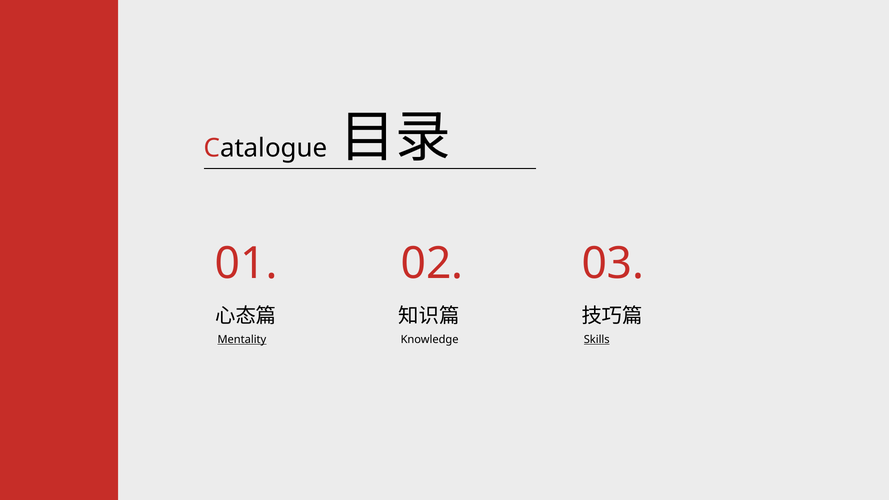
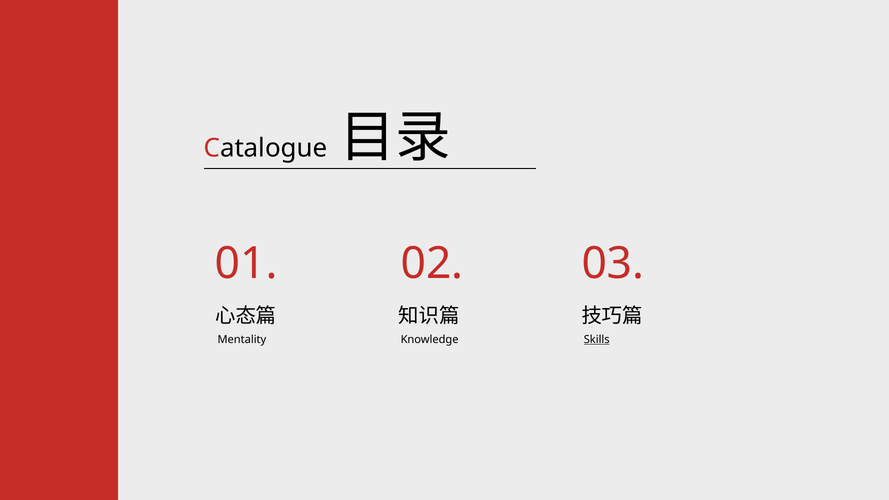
Mentality underline: present -> none (242, 340)
